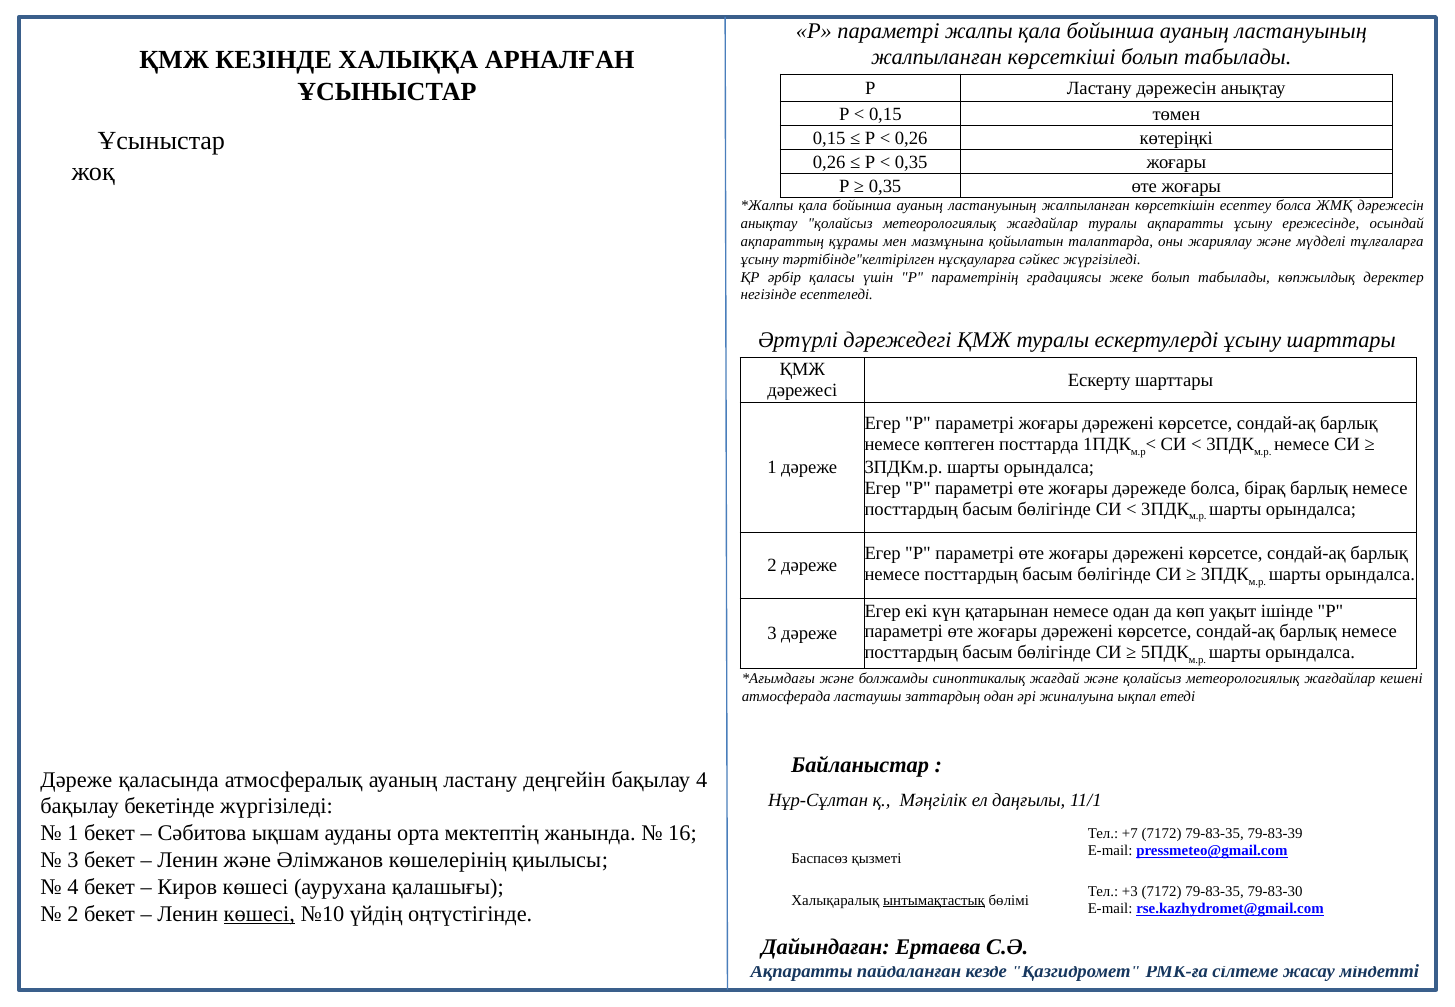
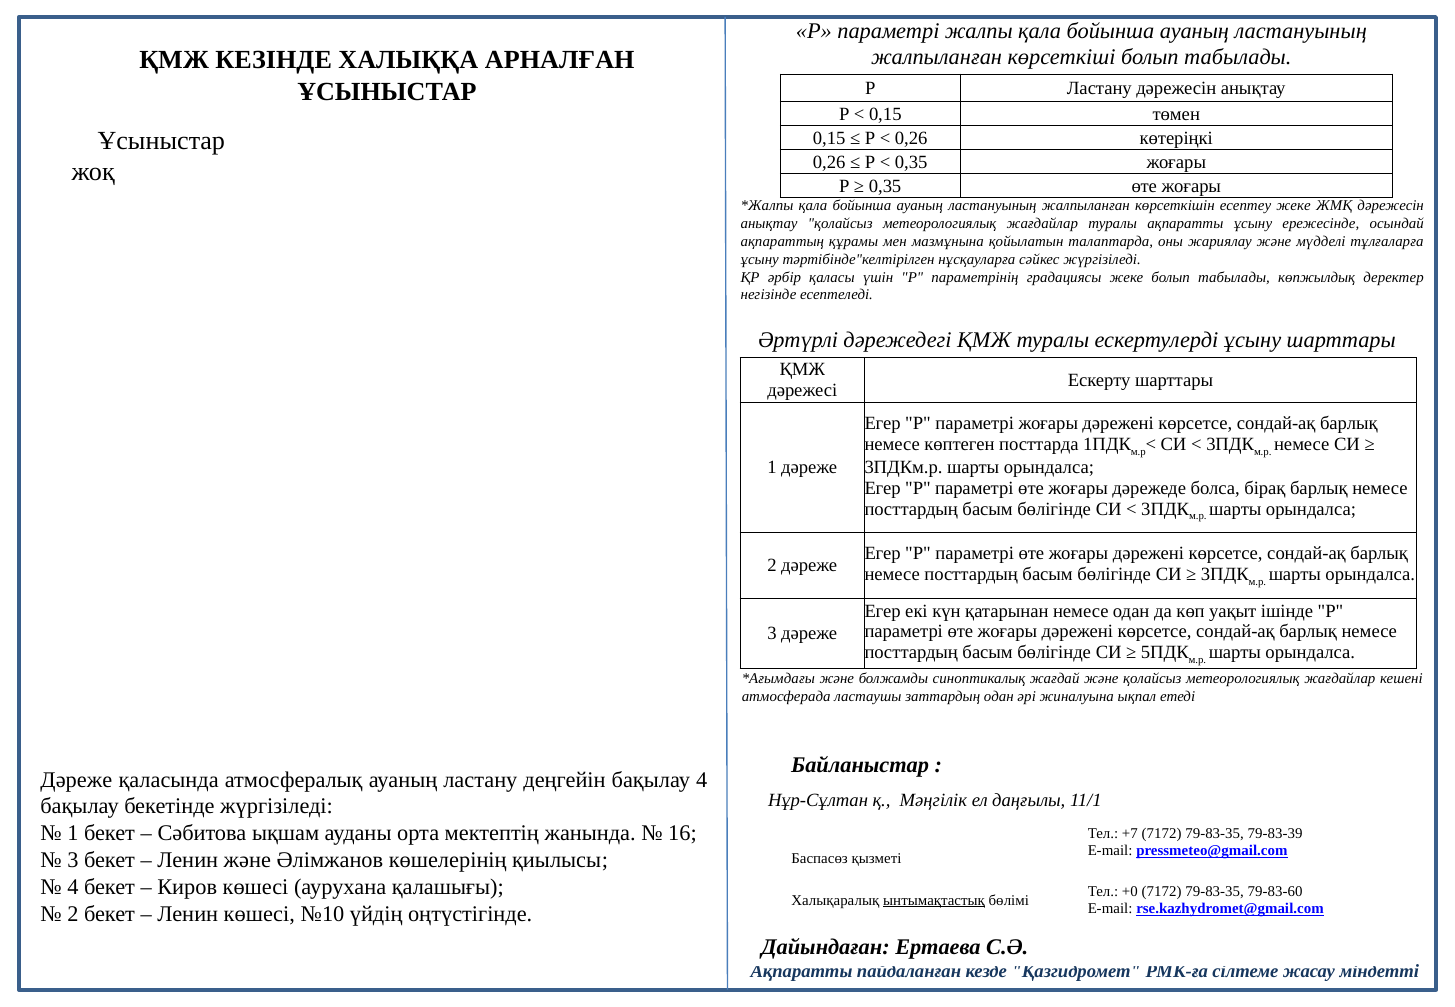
есептеу болса: болса -> жеке (1294, 206)
+3: +3 -> +0 (1130, 892)
79-83-30: 79-83-30 -> 79-83-60 (1275, 892)
көшесі underline: present -> none (259, 914)
